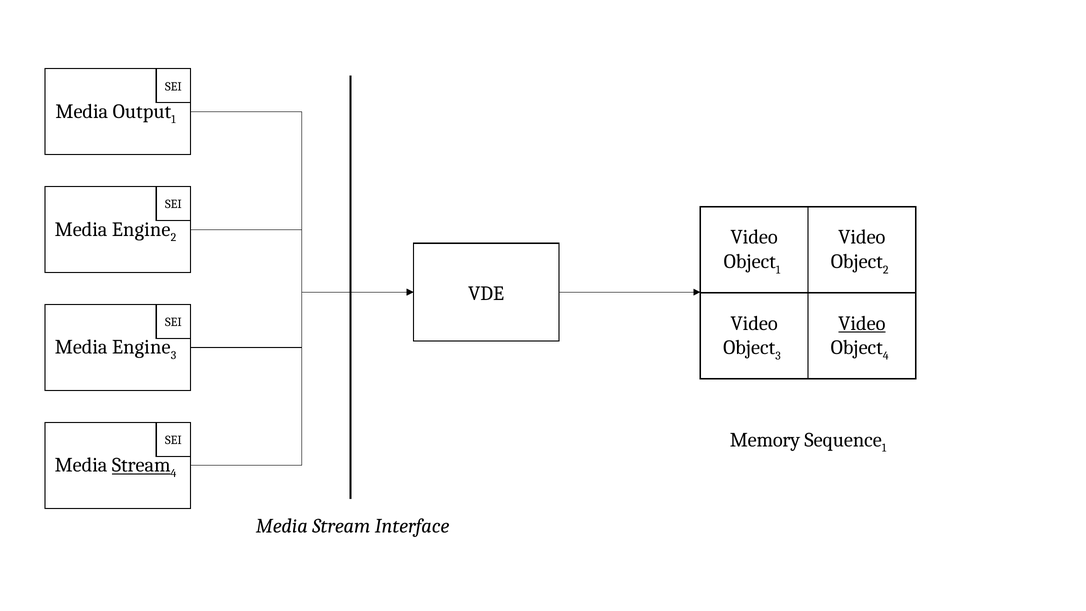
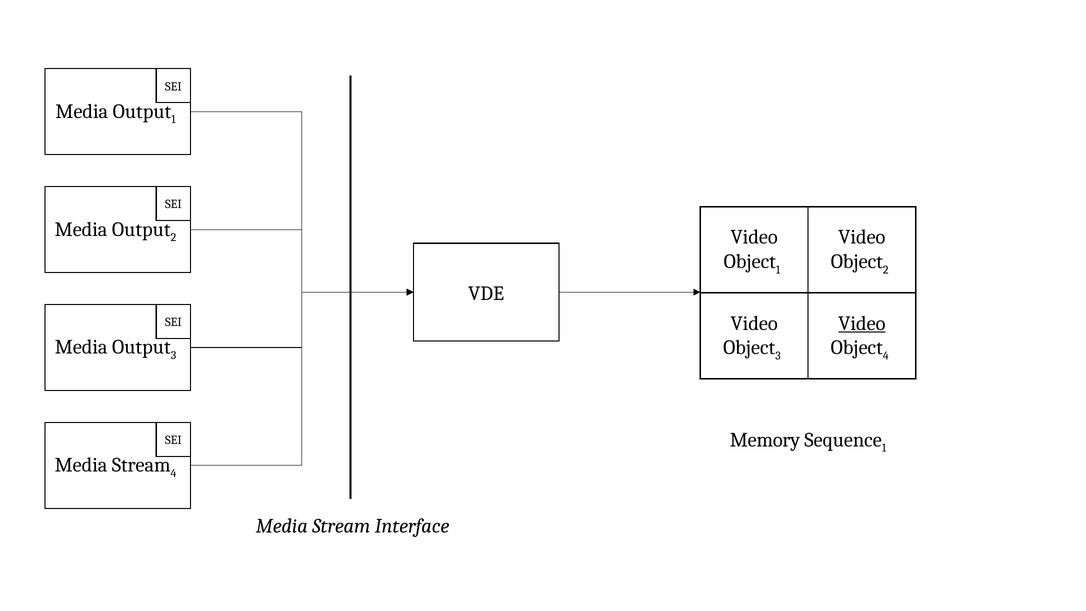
Engine: Engine -> Output (141, 229)
Engine: Engine -> Output (141, 347)
Stream underline: present -> none (141, 465)
